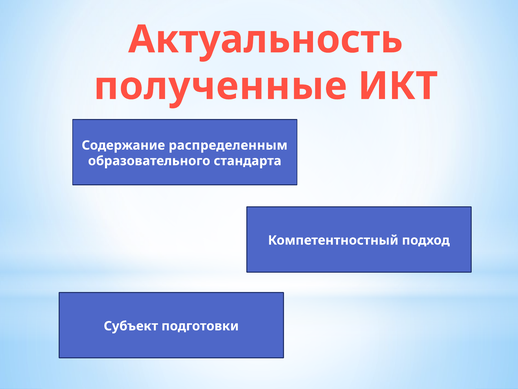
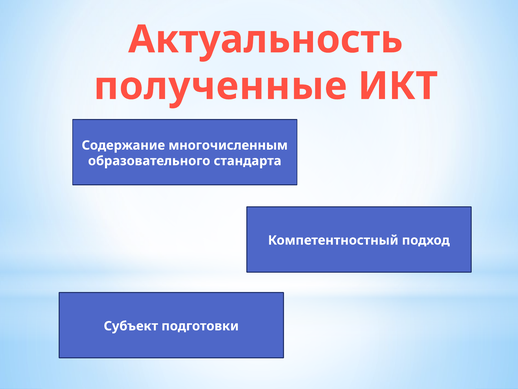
распределенным: распределенным -> многочисленным (228, 145)
